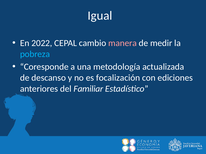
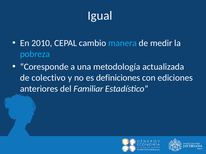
2022: 2022 -> 2010 (42, 43)
manera colour: pink -> light blue (123, 43)
descanso: descanso -> colectivo (49, 78)
focalización: focalización -> definiciones (118, 78)
